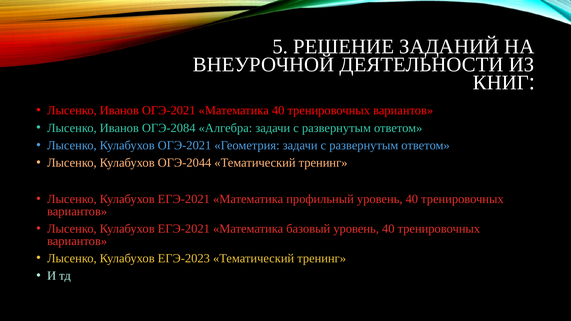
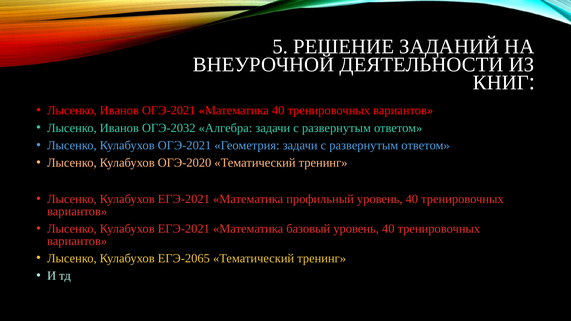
ОГЭ-2084: ОГЭ-2084 -> ОГЭ-2032 (169, 128)
ОГЭ-2044: ОГЭ-2044 -> ОГЭ-2020 (185, 163)
ЕГЭ-2023: ЕГЭ-2023 -> ЕГЭ-2065 (184, 259)
